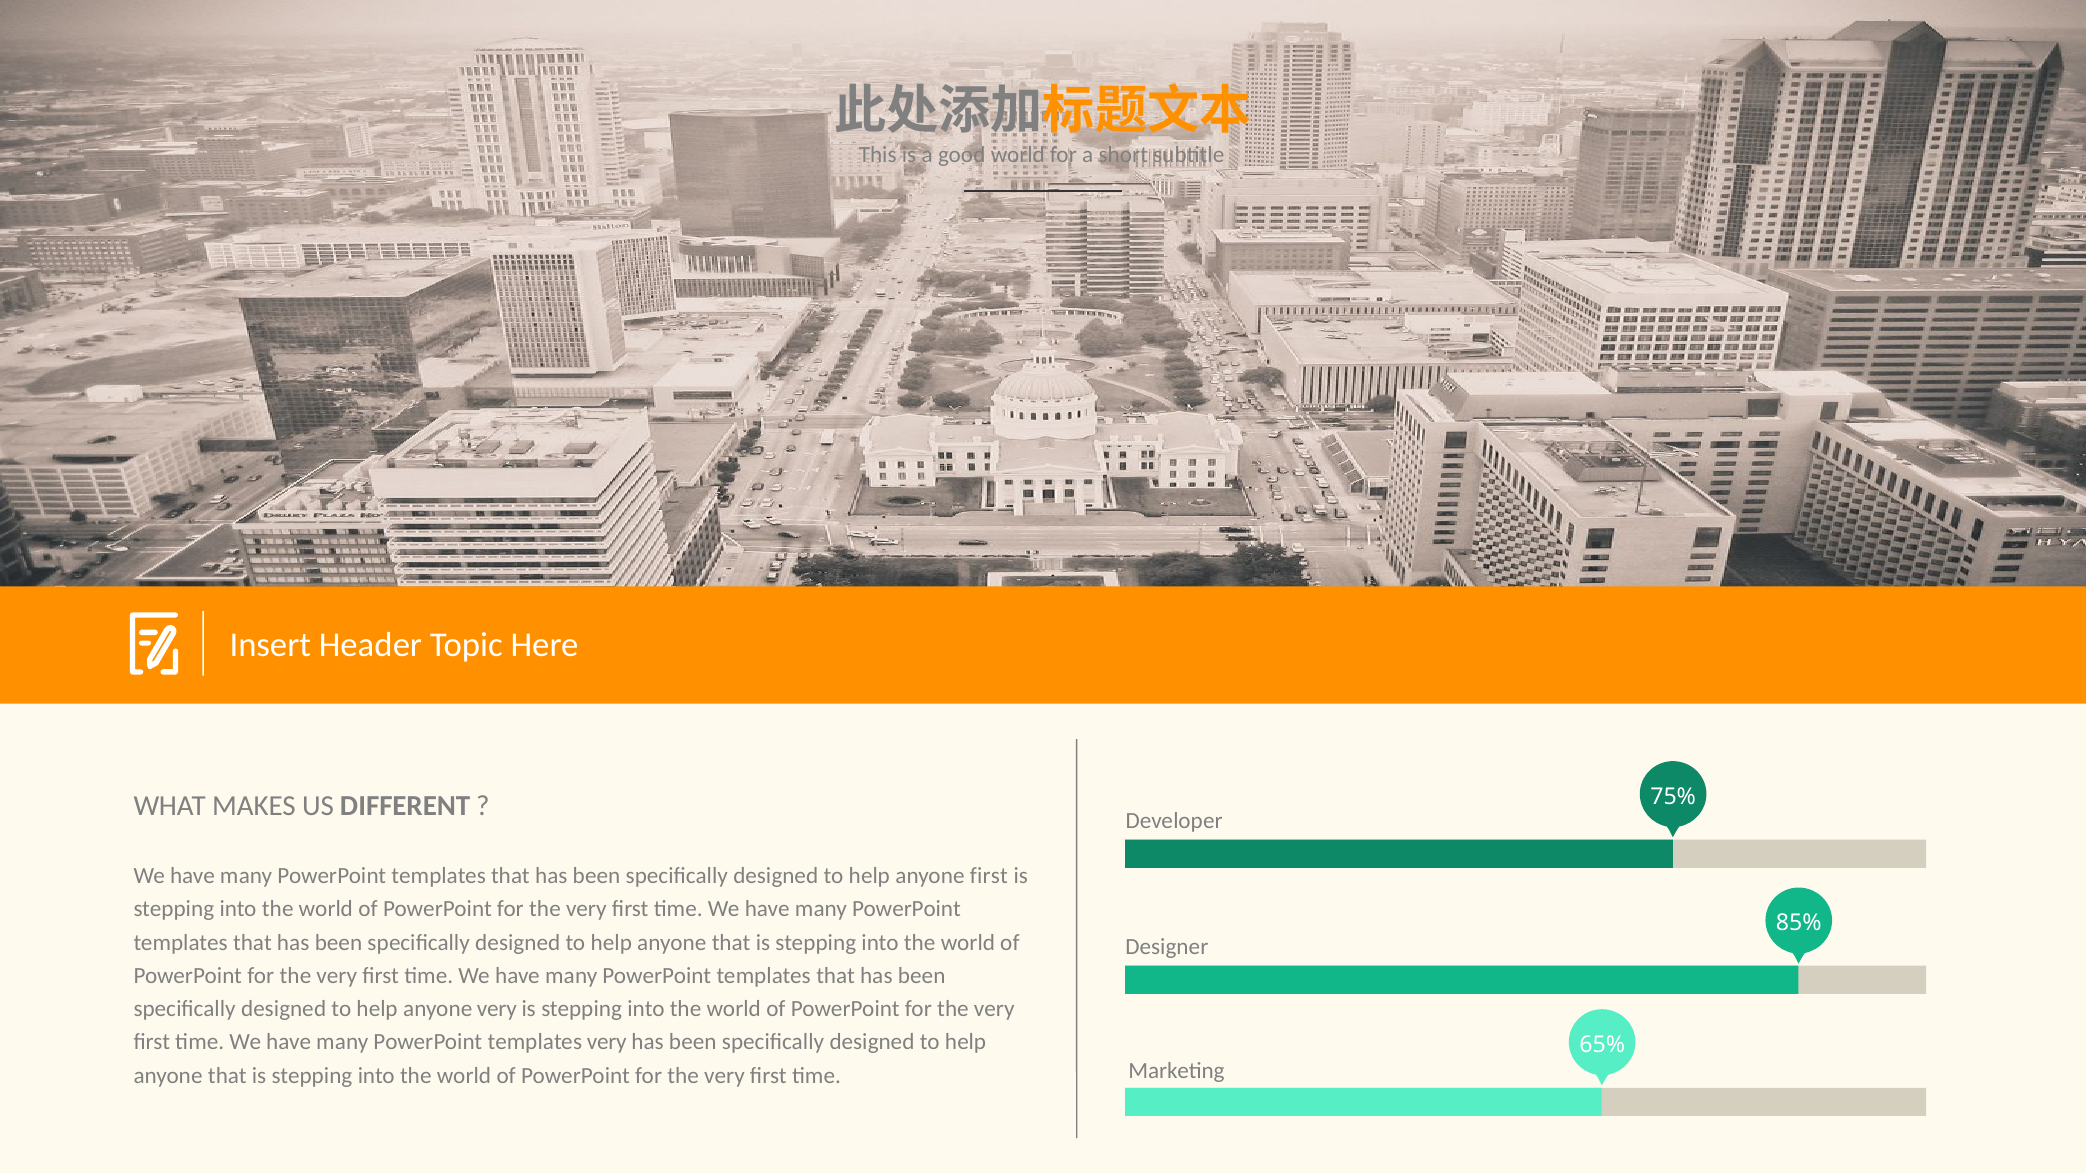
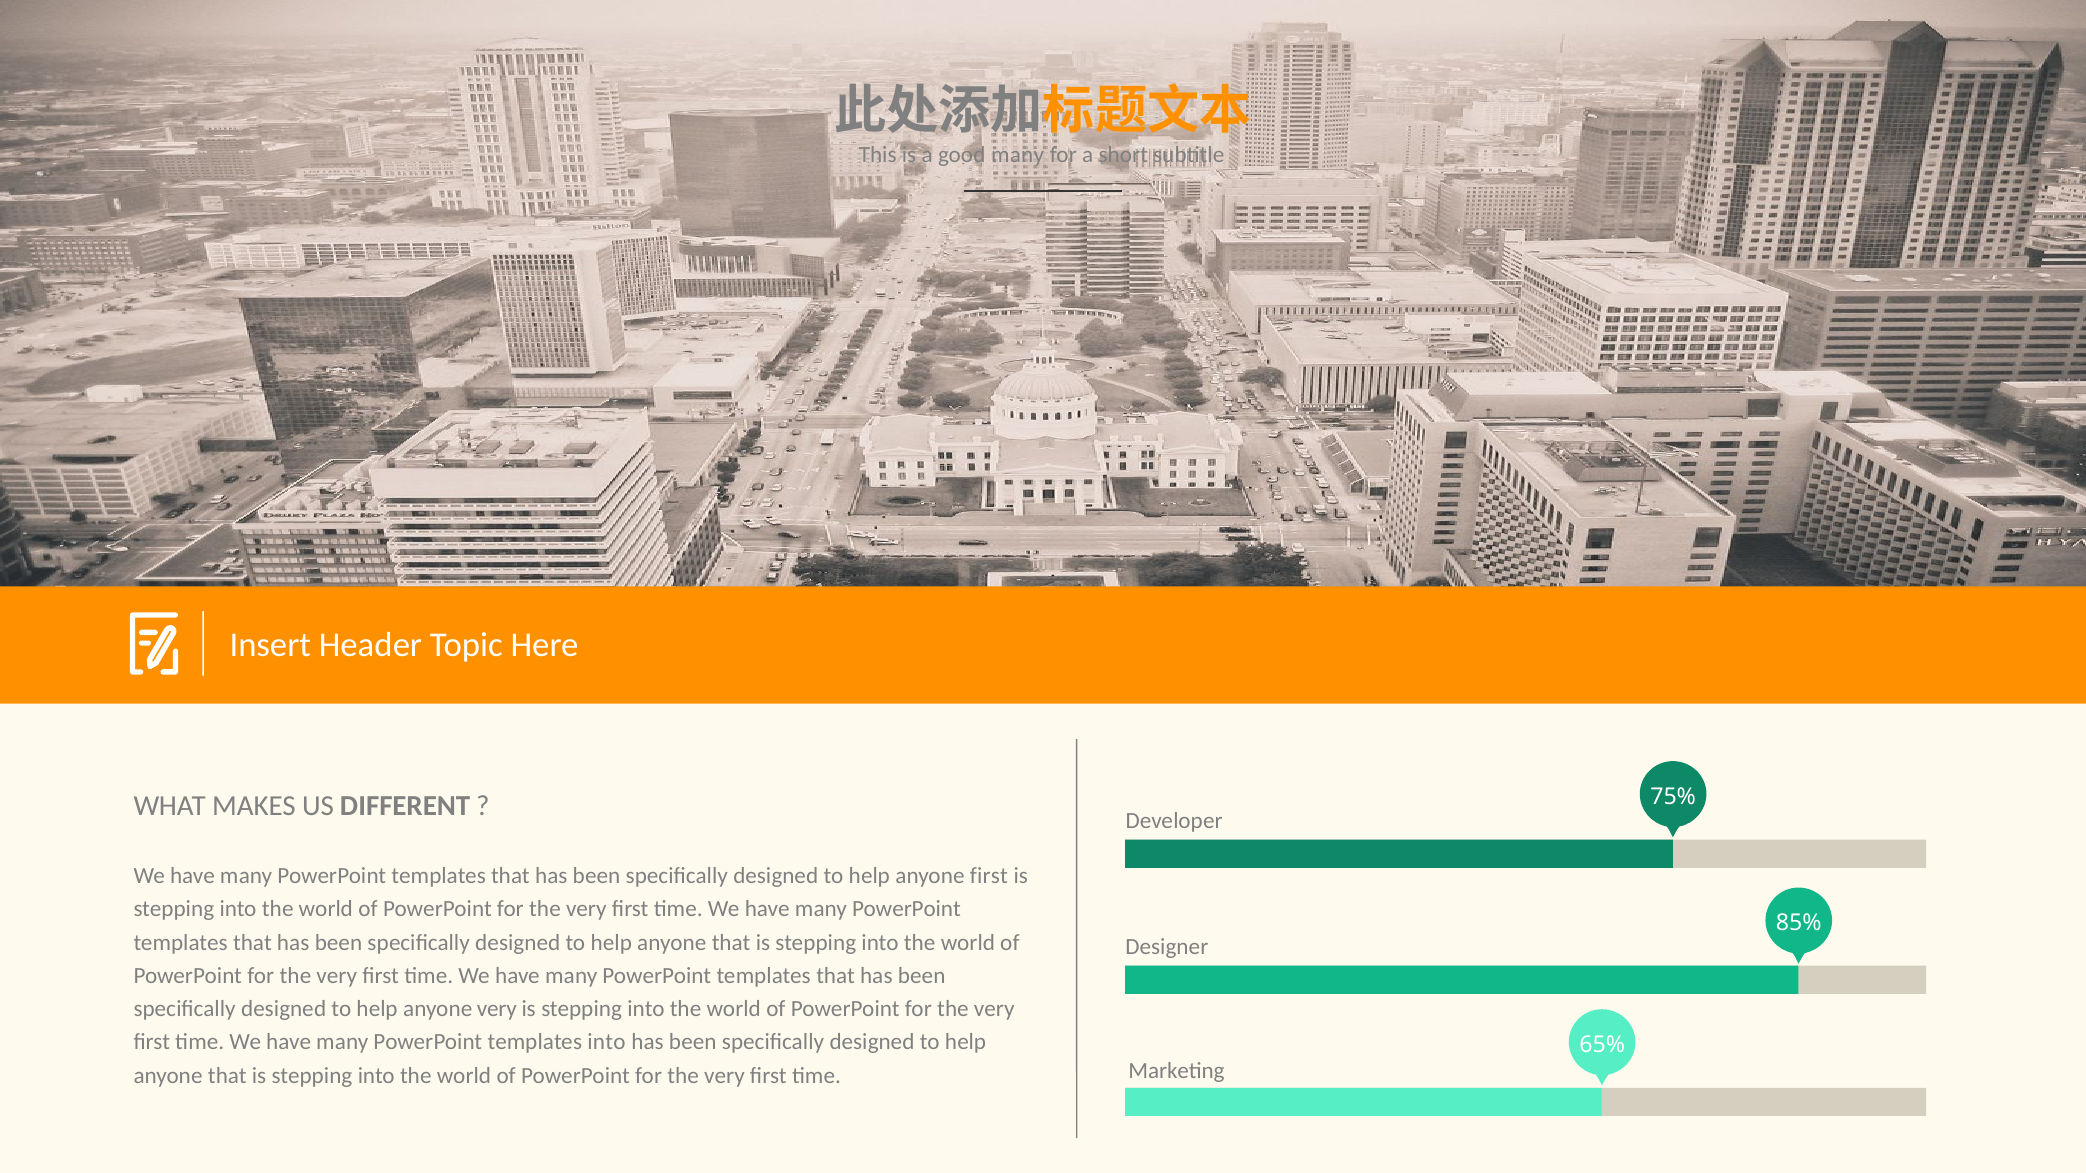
good world: world -> many (1018, 155)
templates very: very -> into (607, 1043)
